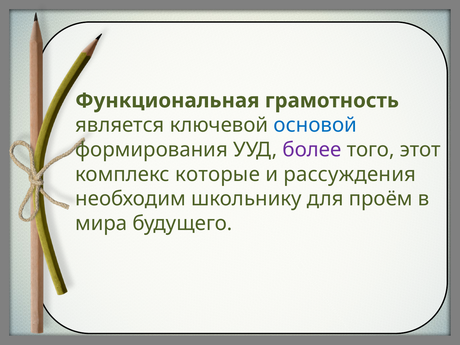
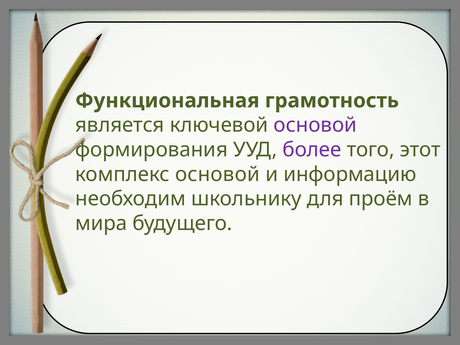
основой colour: blue -> purple (315, 125)
комплекс которые: которые -> основой (217, 174)
рассуждения: рассуждения -> информацию (350, 174)
